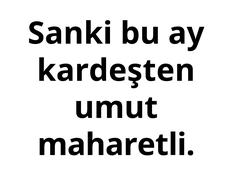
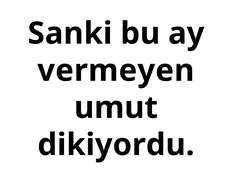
kardeşten: kardeşten -> vermeyen (116, 71)
maharetli: maharetli -> dikiyordu (116, 145)
